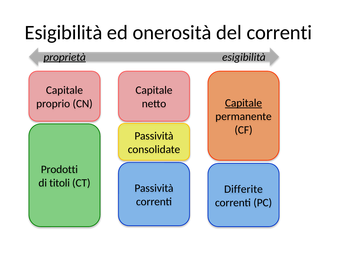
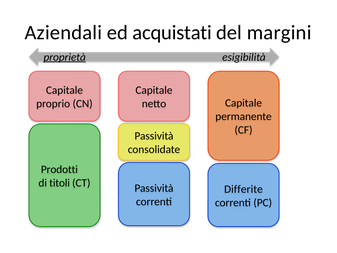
Esigibilità: Esigibilità -> Aziendali (63, 33)
onerosità: onerosità -> acquistati (172, 33)
del correnti: correnti -> margini (279, 33)
Capitale underline: present -> none (243, 103)
